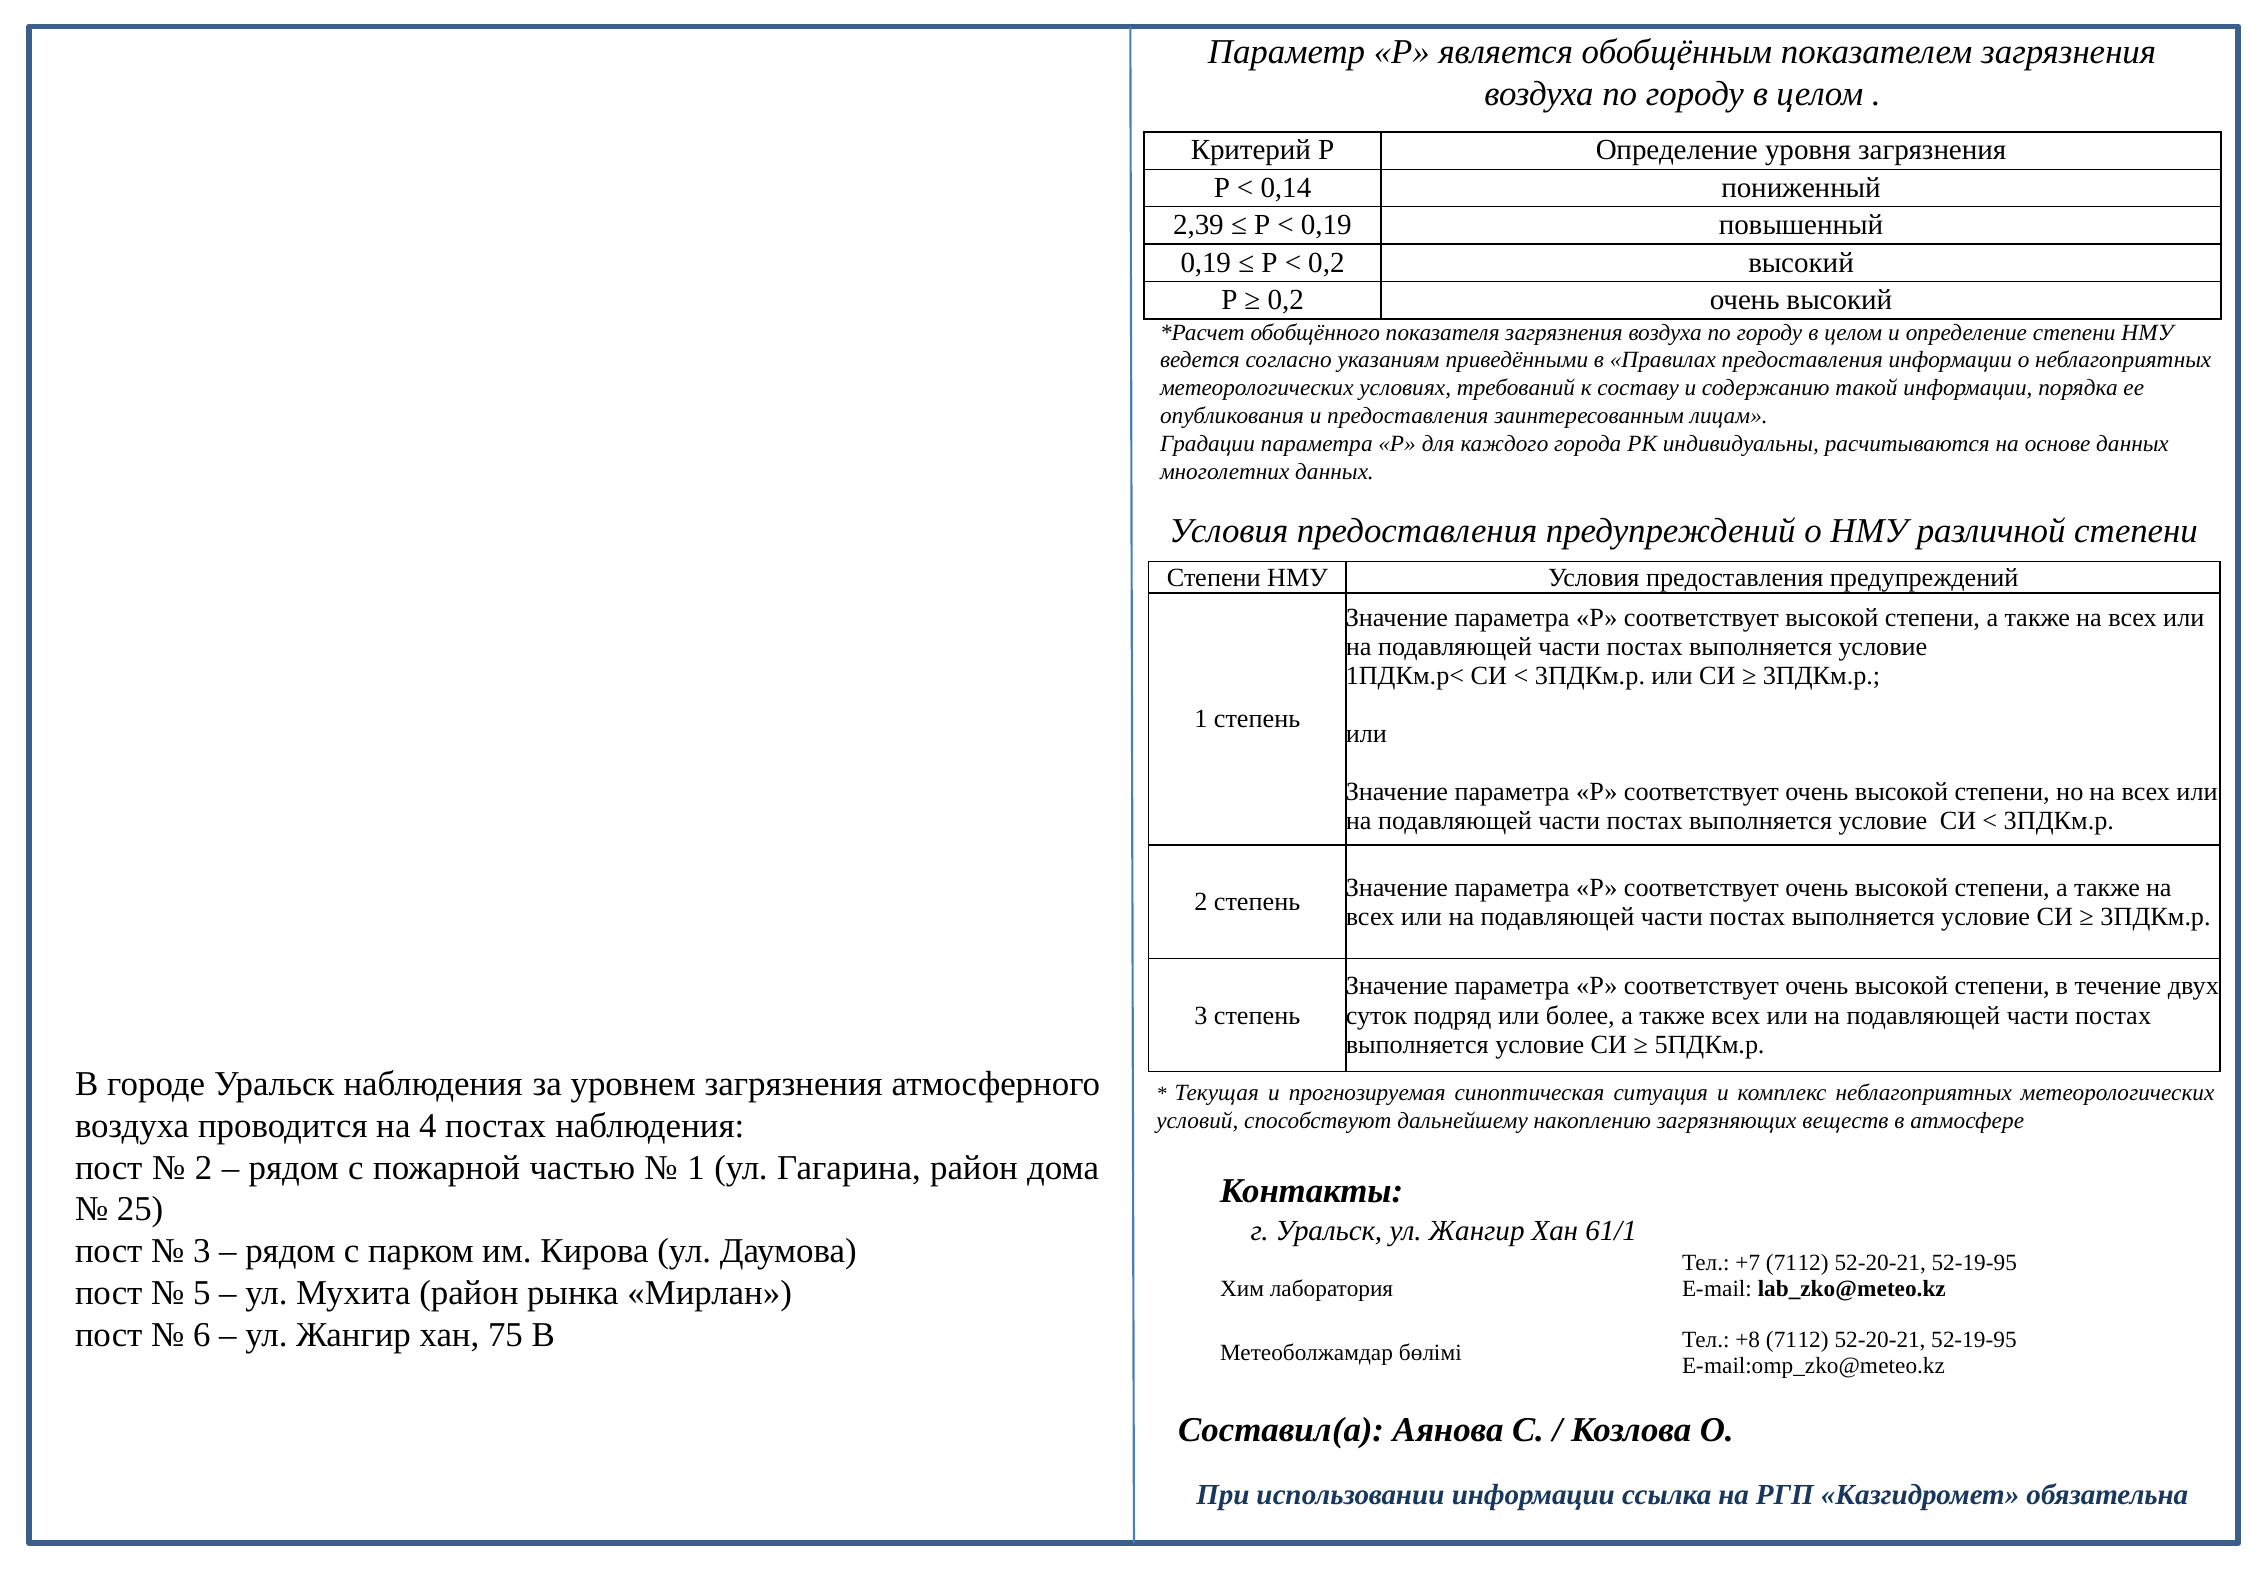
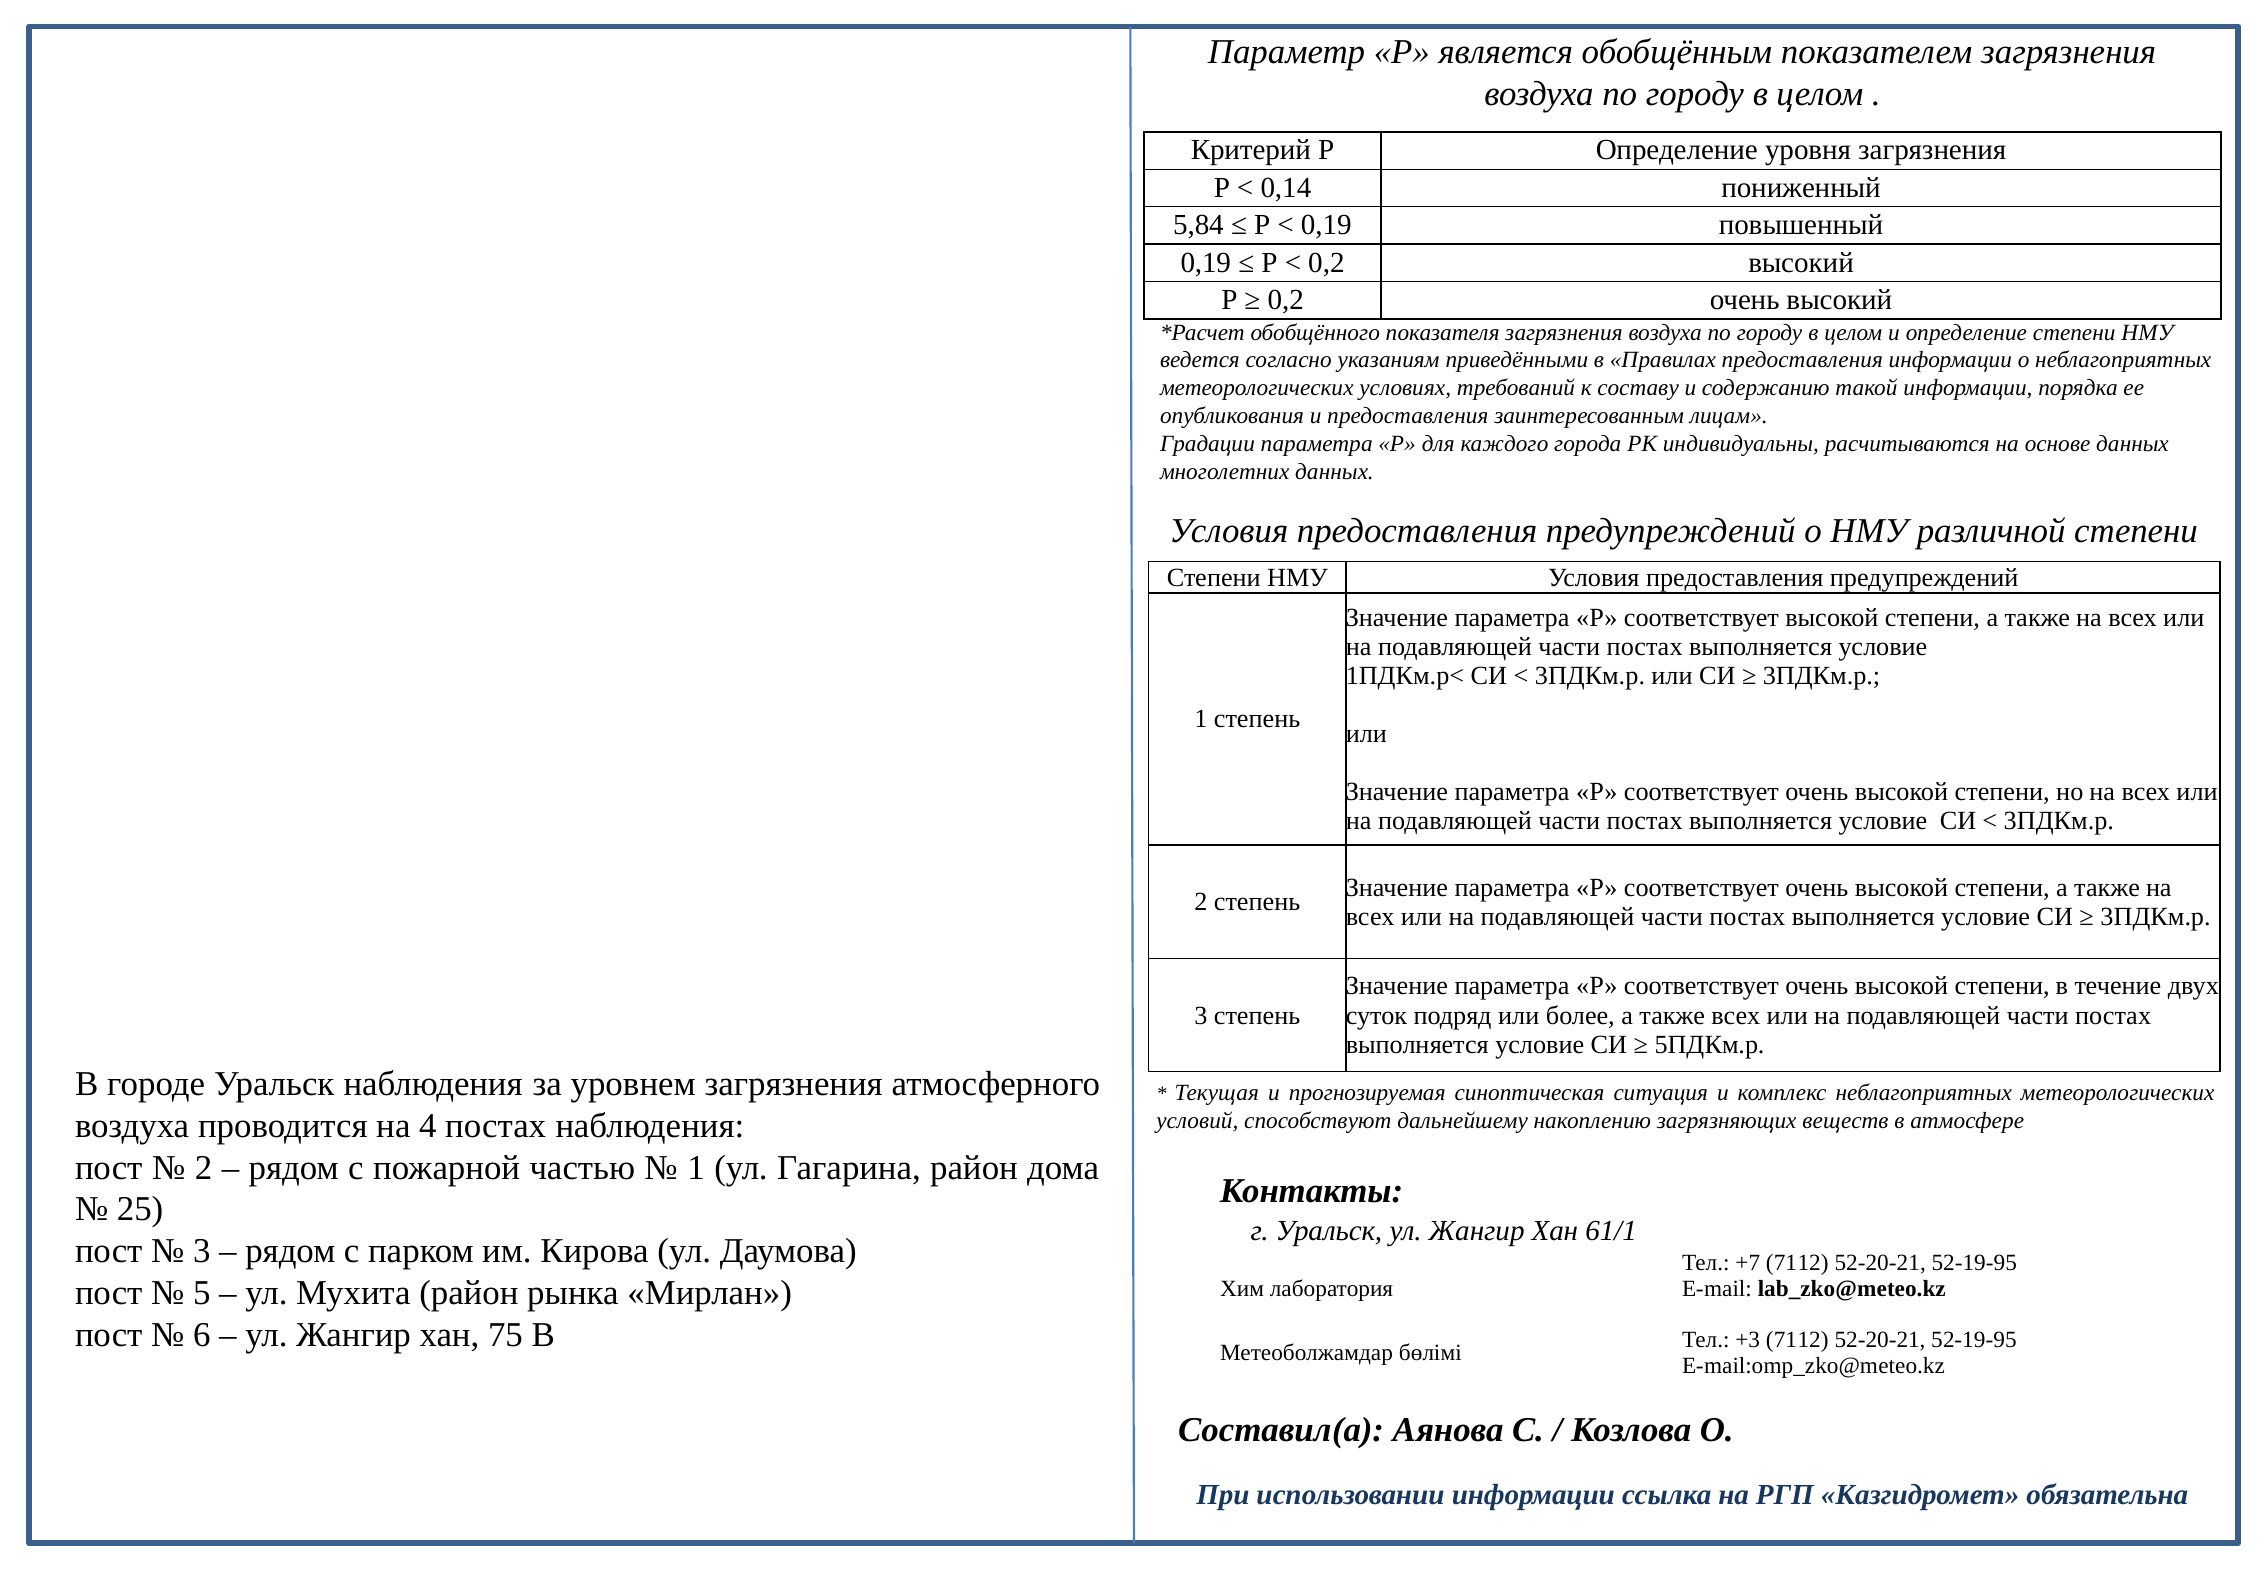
2,39: 2,39 -> 5,84 (1198, 225)
+8: +8 -> +3 (1748, 1340)
